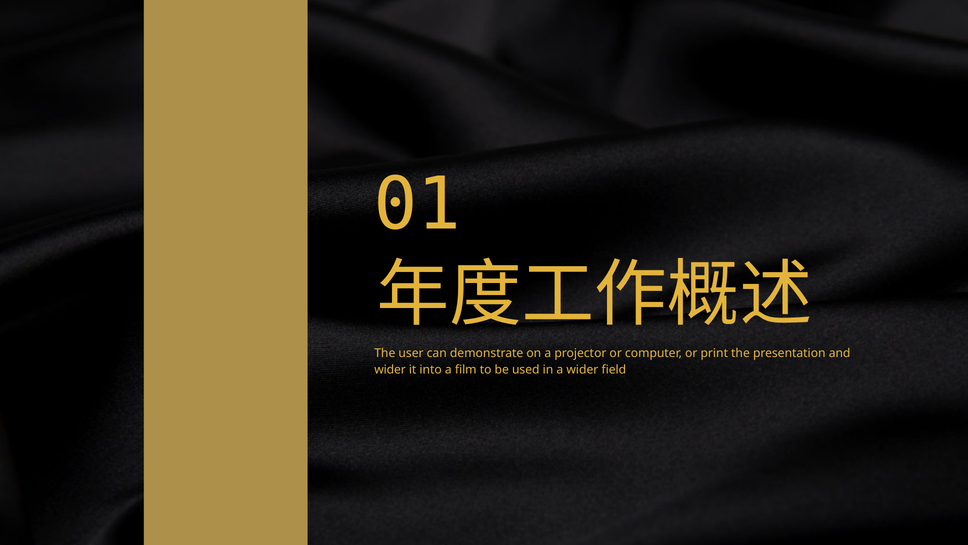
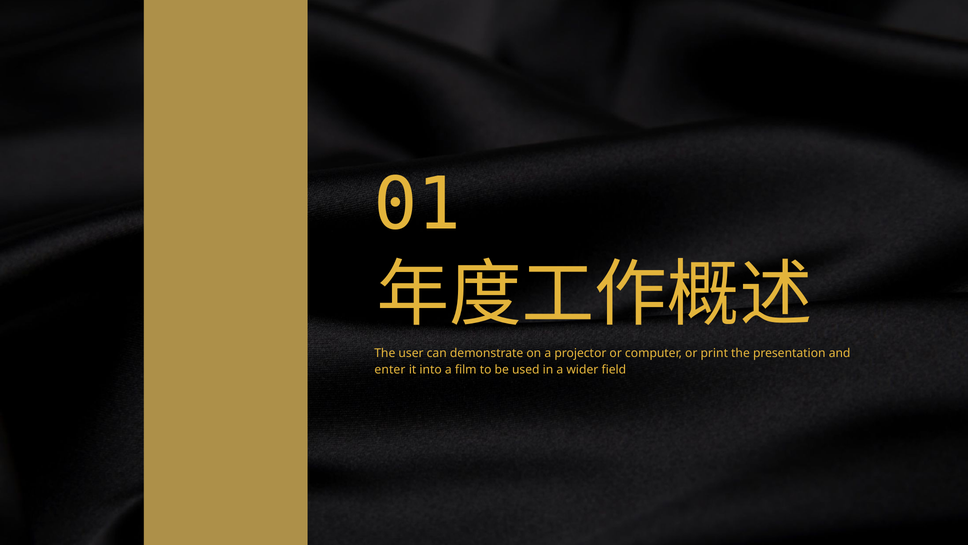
wider: wider -> enter (390, 369)
